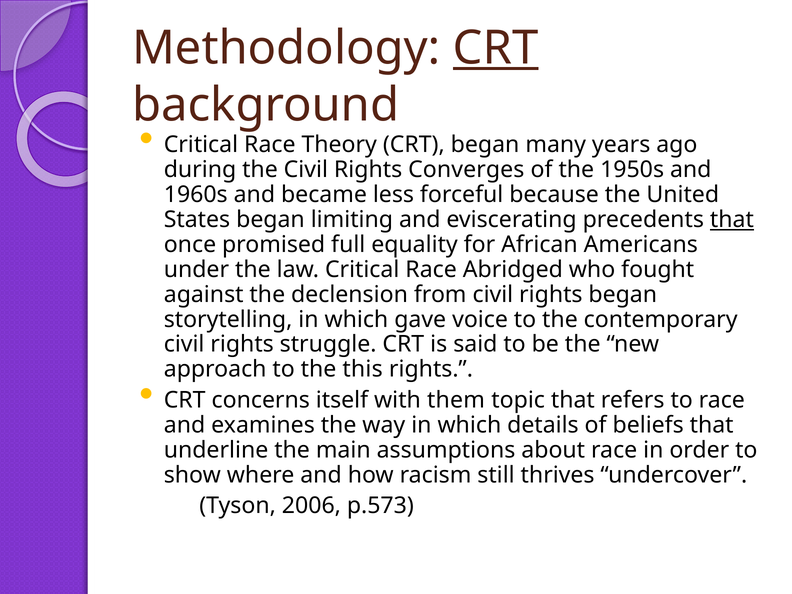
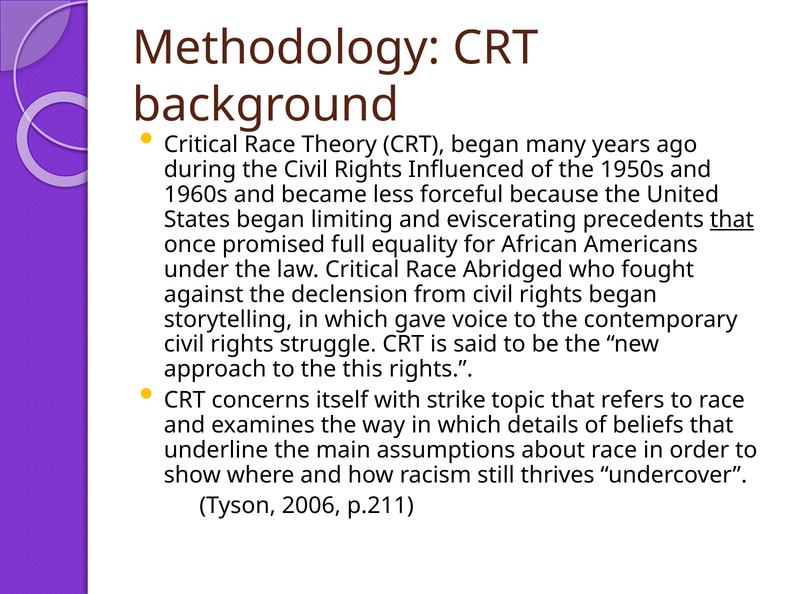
CRT underline: present -> none (496, 48)
Converges: Converges -> Influenced (466, 170)
them: them -> strike (456, 400)
p.573: p.573 -> p.211 (380, 506)
